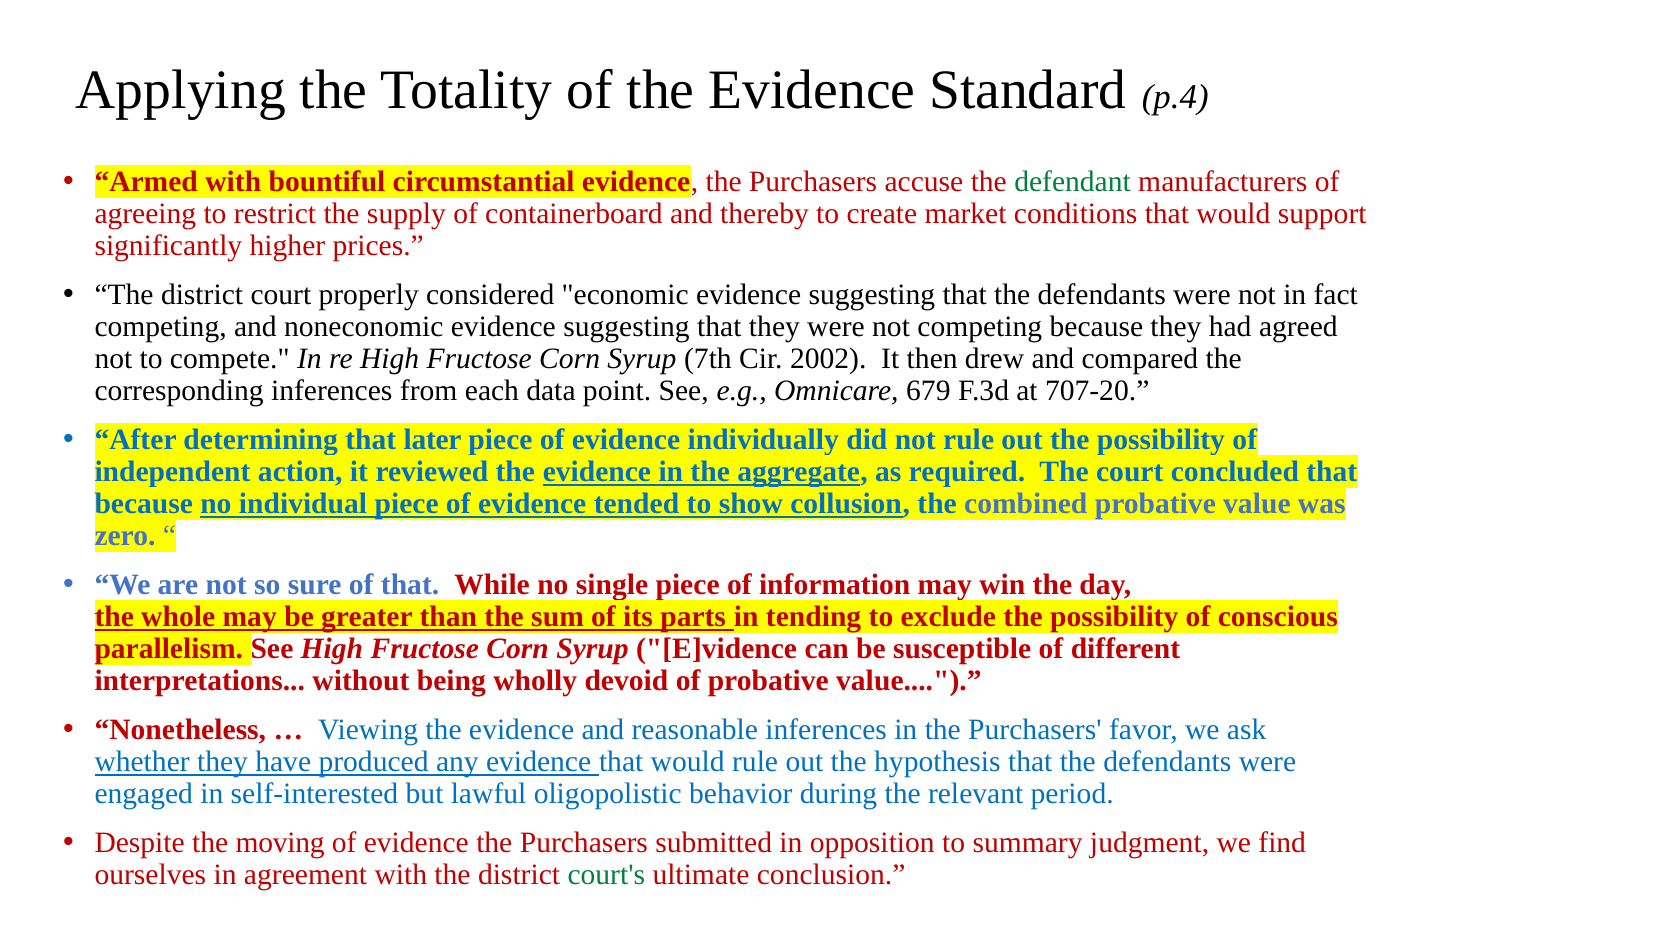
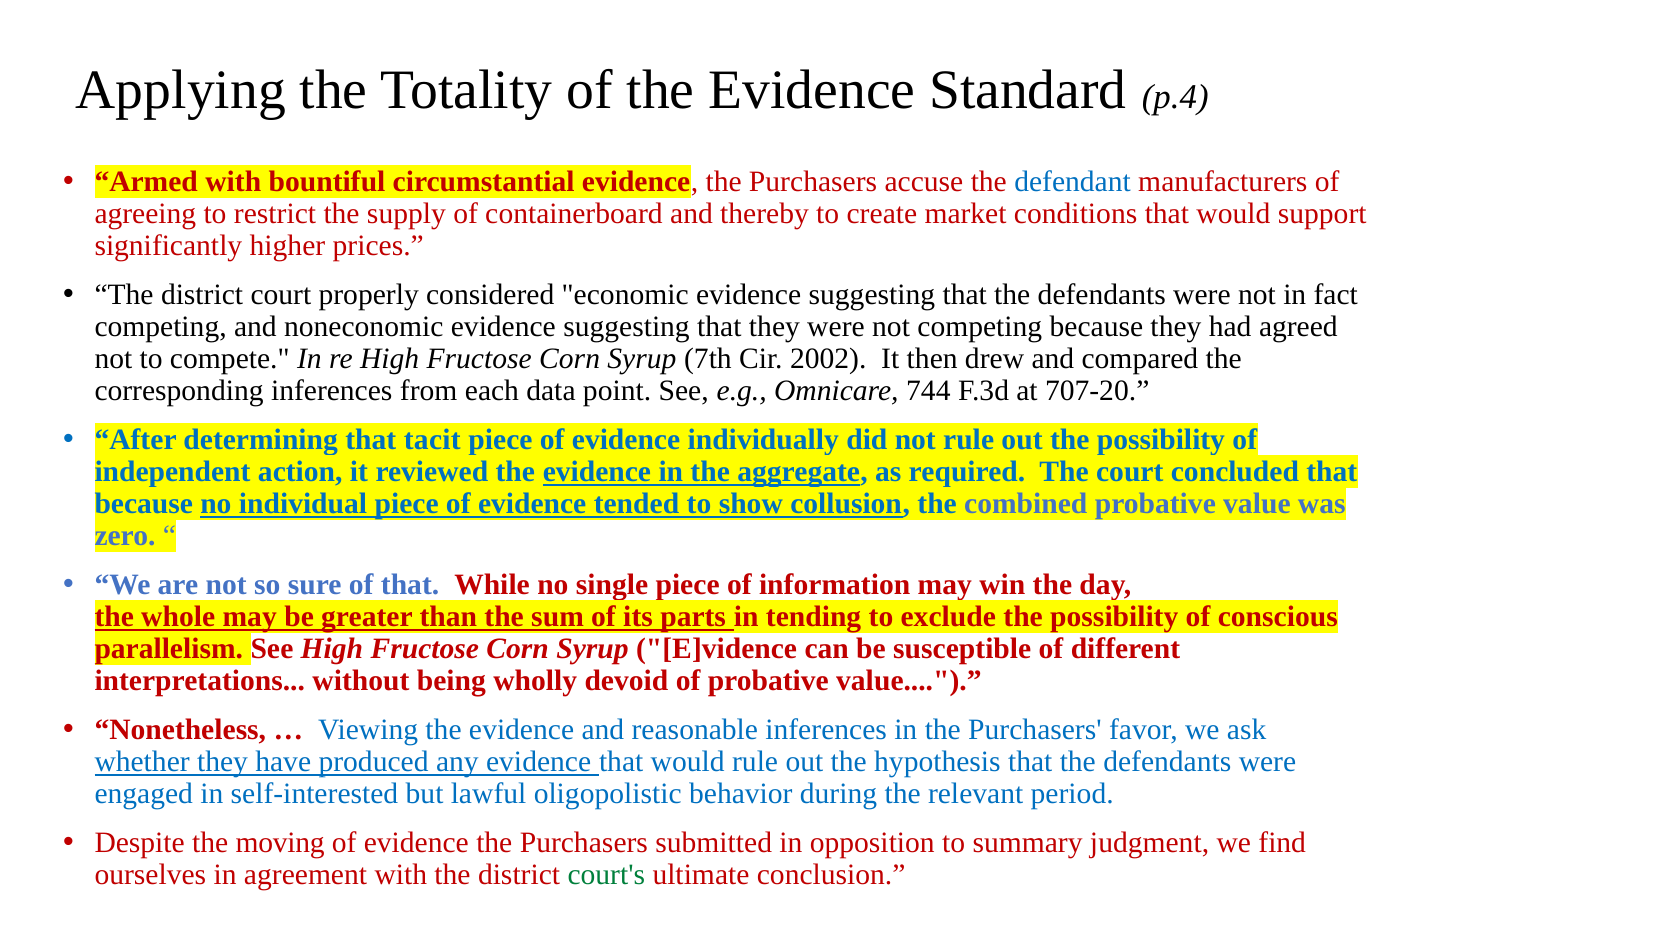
defendant colour: green -> blue (1073, 182)
679: 679 -> 744 (928, 391)
later: later -> tacit (432, 440)
